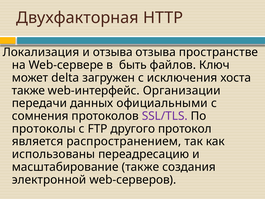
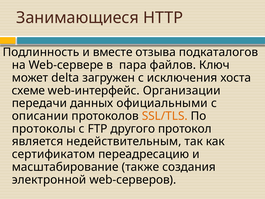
Двухфакторная: Двухфакторная -> Занимающиеся (78, 18)
Локализация: Локализация -> Подлинность (41, 52)
и отзыва: отзыва -> вместе (113, 52)
пространстве: пространстве -> подкаталогов (219, 52)
быть: быть -> пара (133, 65)
также: также -> схеме (28, 90)
сомнения: сомнения -> описании (40, 116)
SSL/TLS colour: purple -> orange (165, 116)
распространением: распространением -> недействительным (124, 141)
использованы: использованы -> сертификатом (54, 154)
